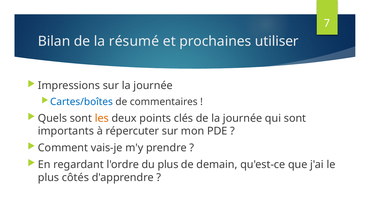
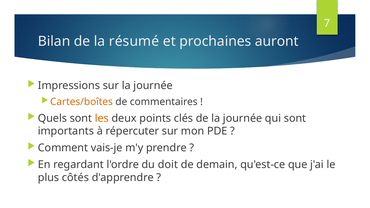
utiliser: utiliser -> auront (277, 41)
Cartes/boîtes colour: blue -> orange (81, 102)
du plus: plus -> doit (168, 165)
